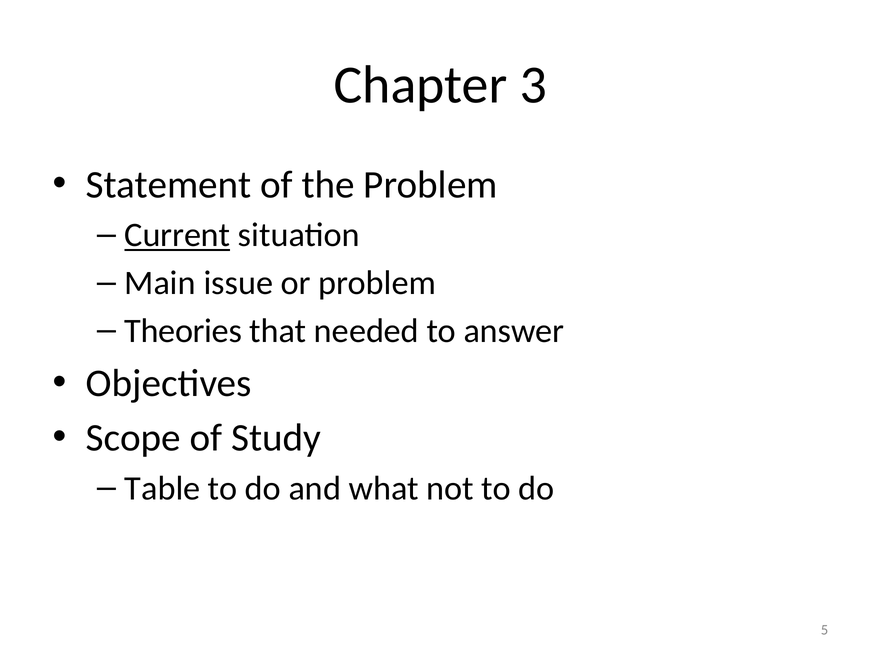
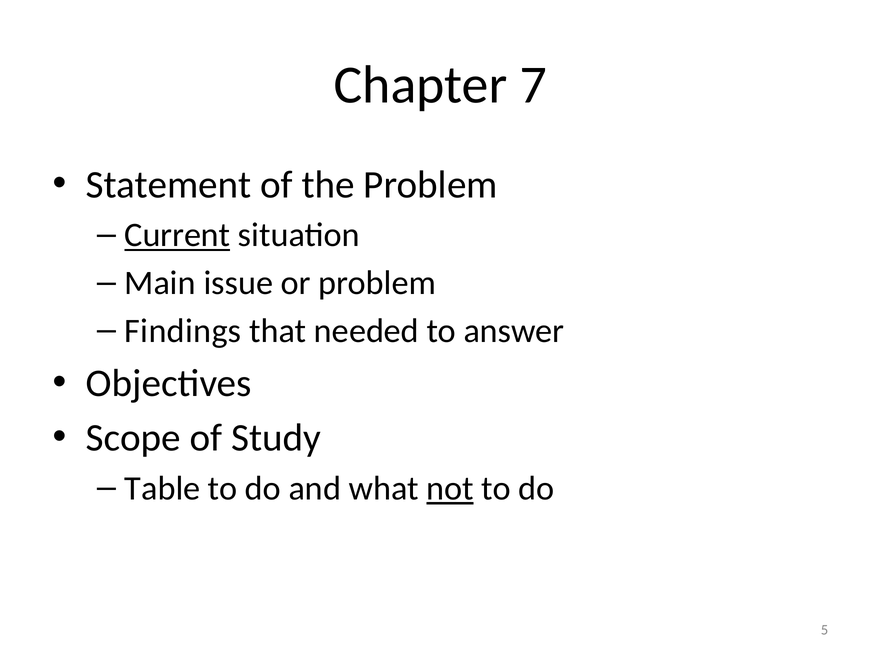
3: 3 -> 7 (533, 85)
Theories: Theories -> Findings (183, 331)
not underline: none -> present (450, 489)
